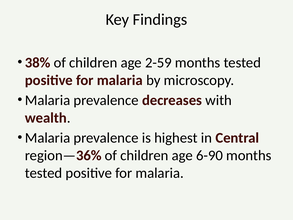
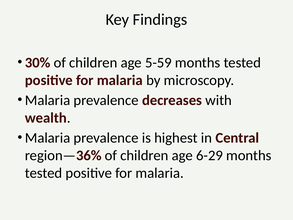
38%: 38% -> 30% (38, 63)
2-59: 2-59 -> 5-59 (158, 63)
6-90: 6-90 -> 6-29 (209, 155)
